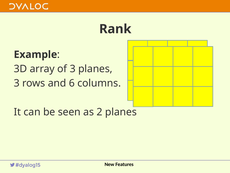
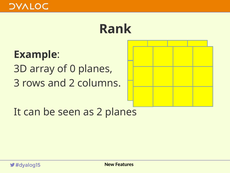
of 3: 3 -> 0 (73, 69)
and 6: 6 -> 2 (72, 83)
